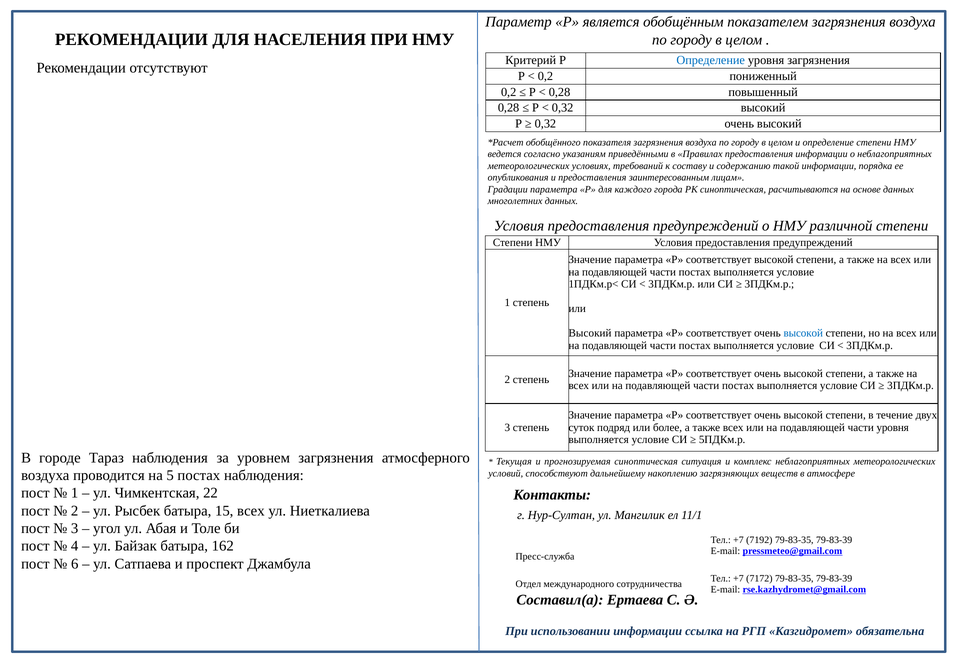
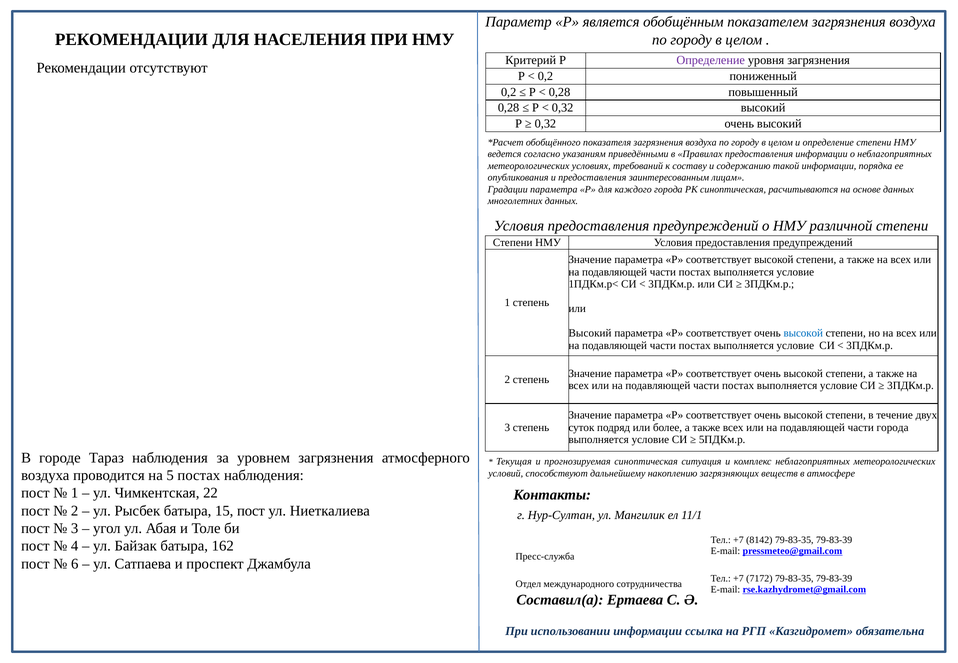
Определение colour: blue -> purple (711, 60)
части уровня: уровня -> города (893, 428)
15 всех: всех -> пост (251, 511)
7192: 7192 -> 8142 (759, 540)
